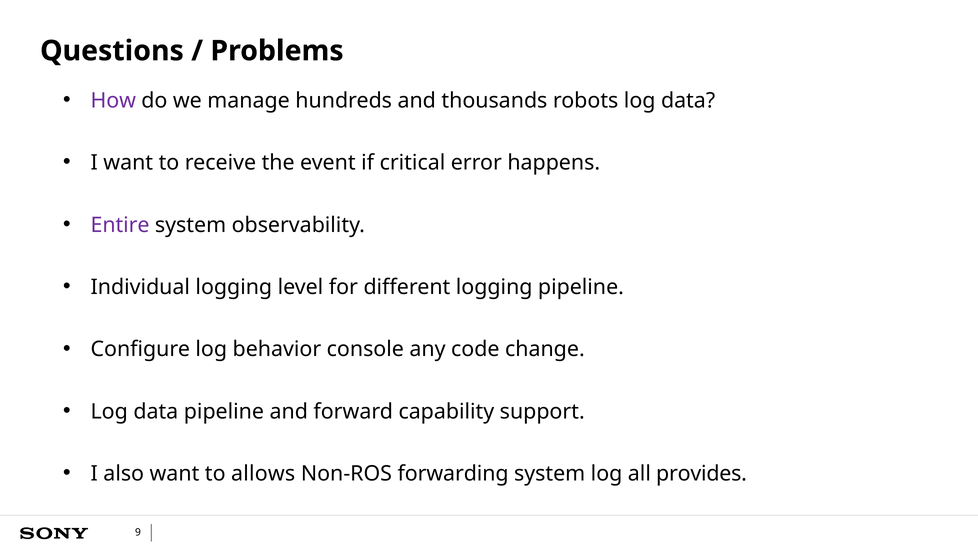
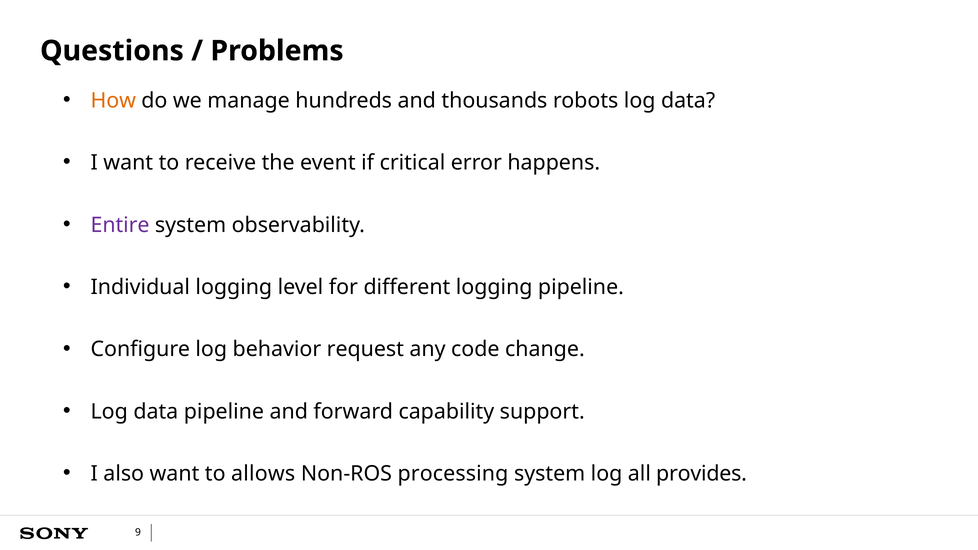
How colour: purple -> orange (113, 101)
console: console -> request (365, 349)
forwarding: forwarding -> processing (453, 474)
